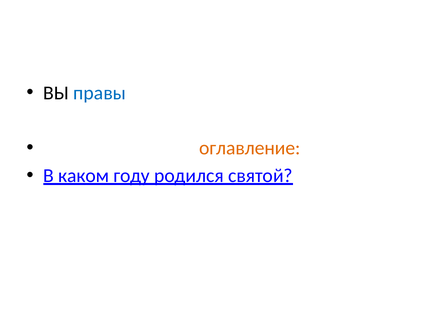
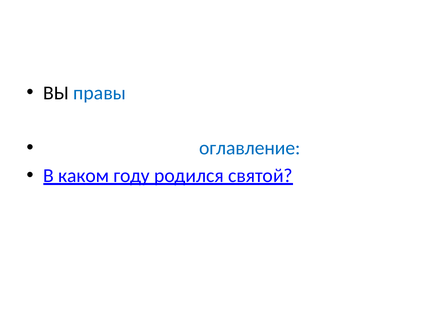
оглавление colour: orange -> blue (250, 148)
